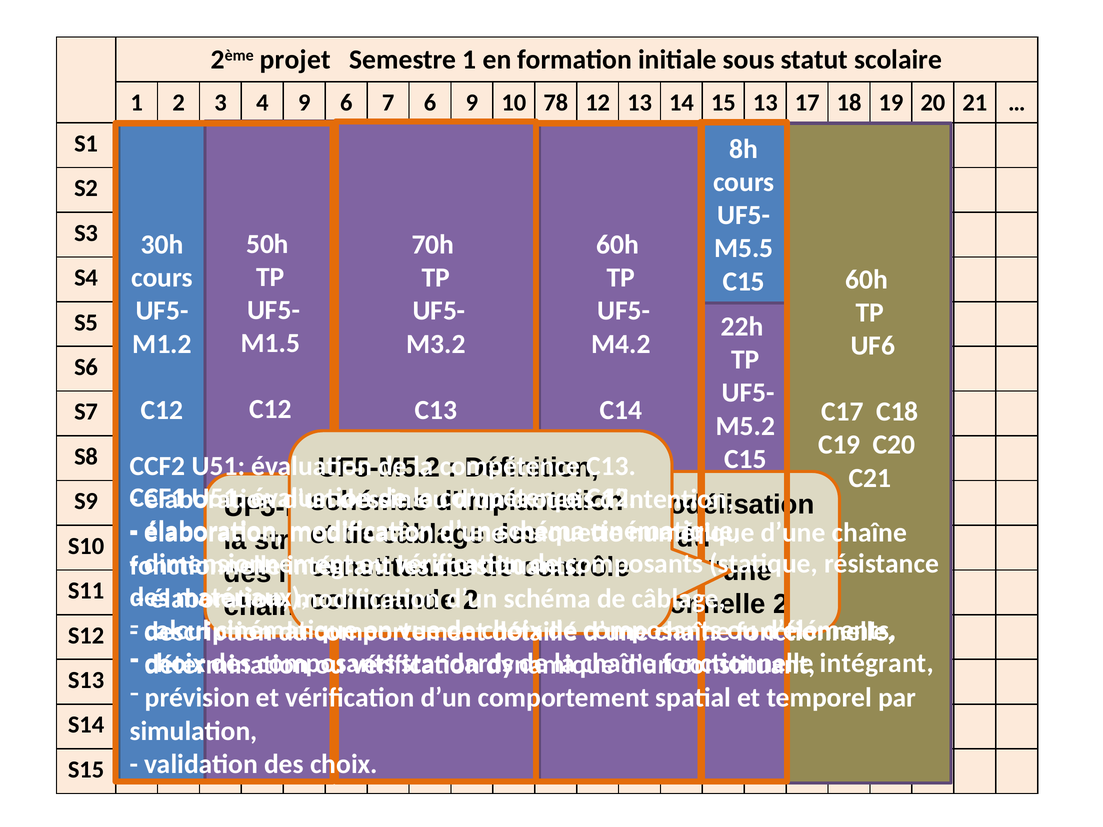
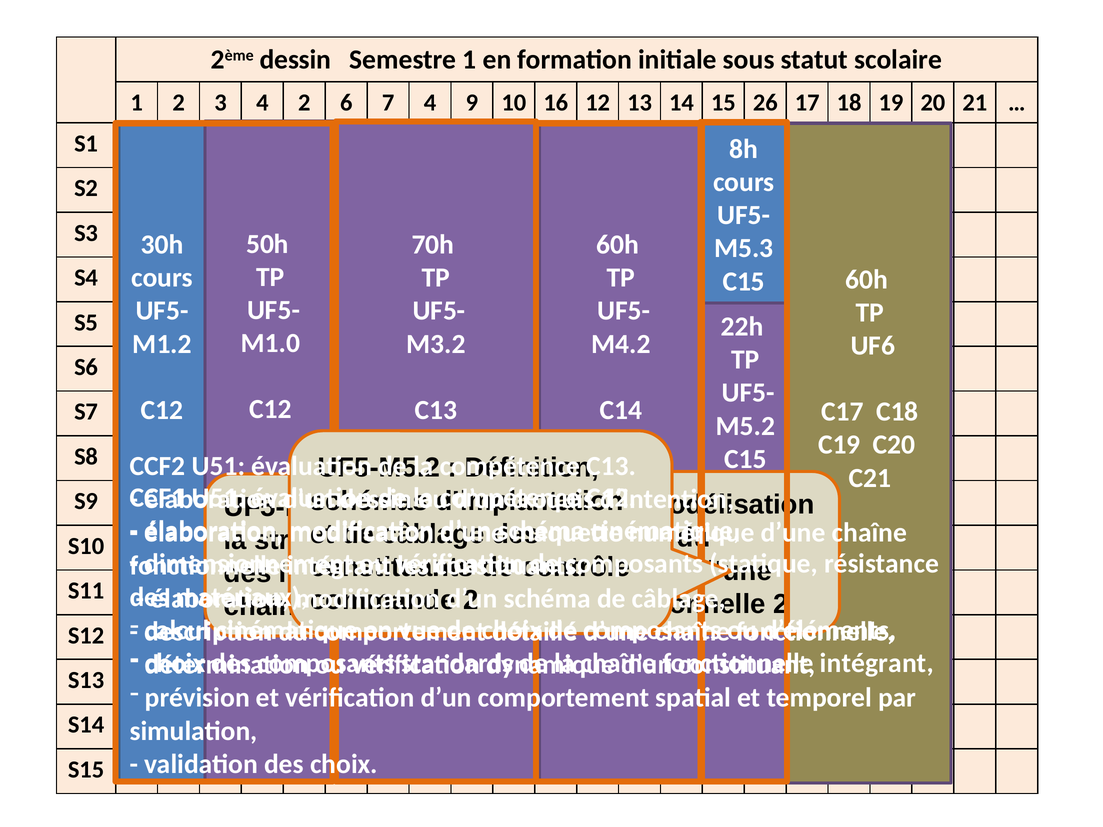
2ème projet: projet -> dessin (295, 60)
4 9: 9 -> 2 (304, 103)
7 6: 6 -> 4 (430, 103)
78: 78 -> 16 (556, 103)
15 13: 13 -> 26 (765, 103)
M5.5: M5.5 -> M5.3 (744, 248)
M1.5: M1.5 -> M1.0 (271, 343)
